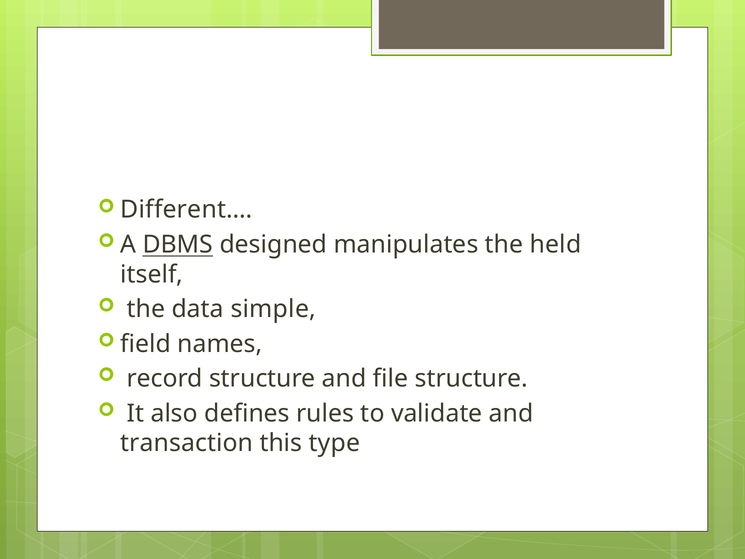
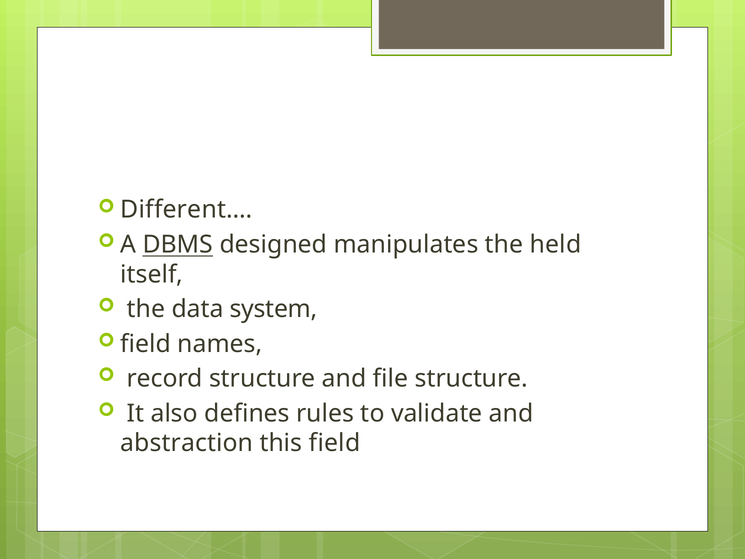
simple: simple -> system (274, 309)
transaction: transaction -> abstraction (187, 443)
this type: type -> field (335, 443)
